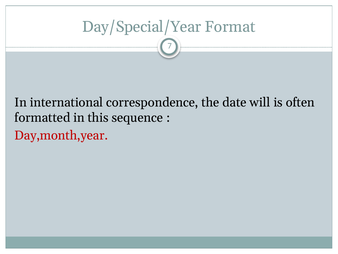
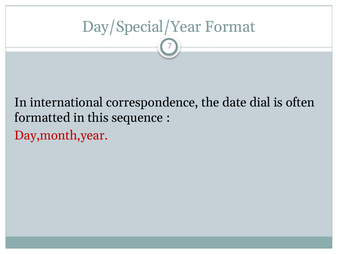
will: will -> dial (260, 102)
